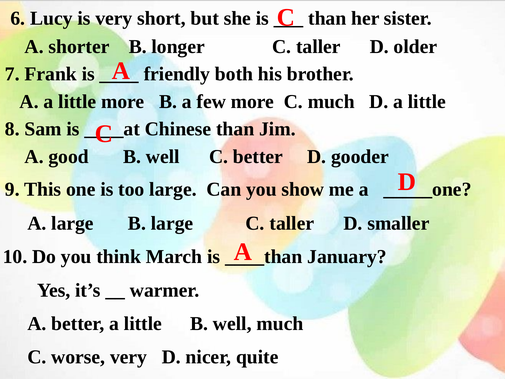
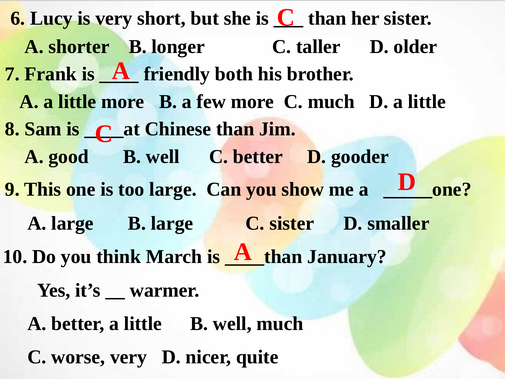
large C taller: taller -> sister (292, 223)
